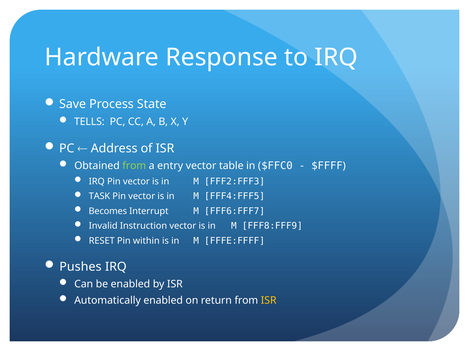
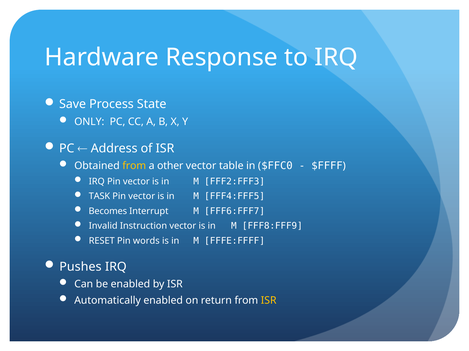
TELLS: TELLS -> ONLY (89, 122)
from colour: light green -> yellow (134, 166)
entry: entry -> other (170, 166)
within: within -> words (146, 241)
